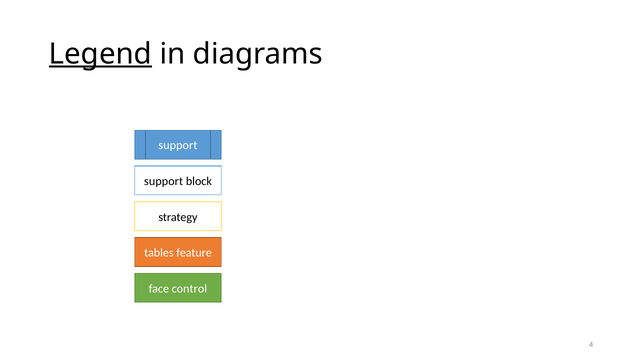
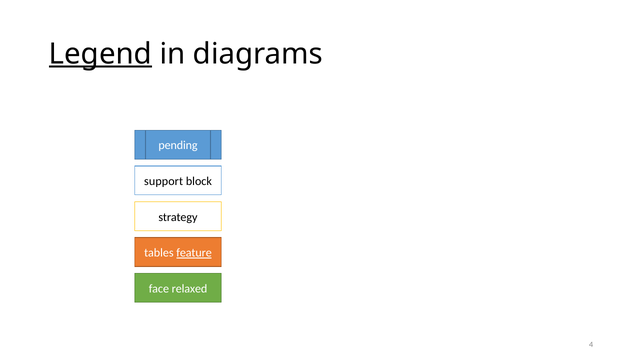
support: support -> pending (178, 146)
feature underline: none -> present (194, 253)
control: control -> relaxed (189, 289)
